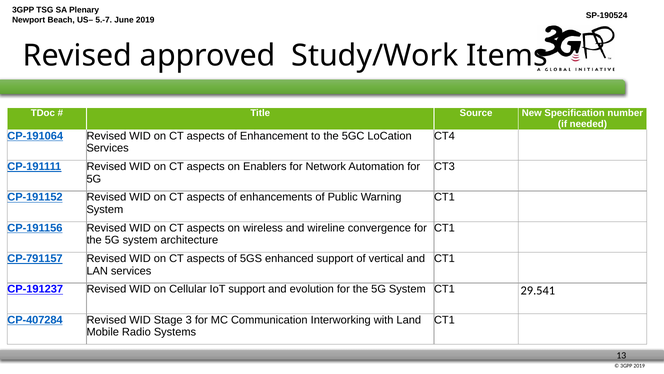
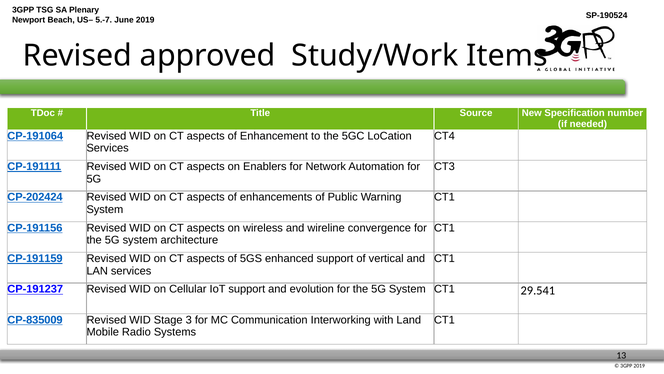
CP-191152: CP-191152 -> CP-202424 (35, 197)
CP-791157: CP-791157 -> CP-191159 (35, 258)
CP-407284: CP-407284 -> CP-835009 (35, 320)
